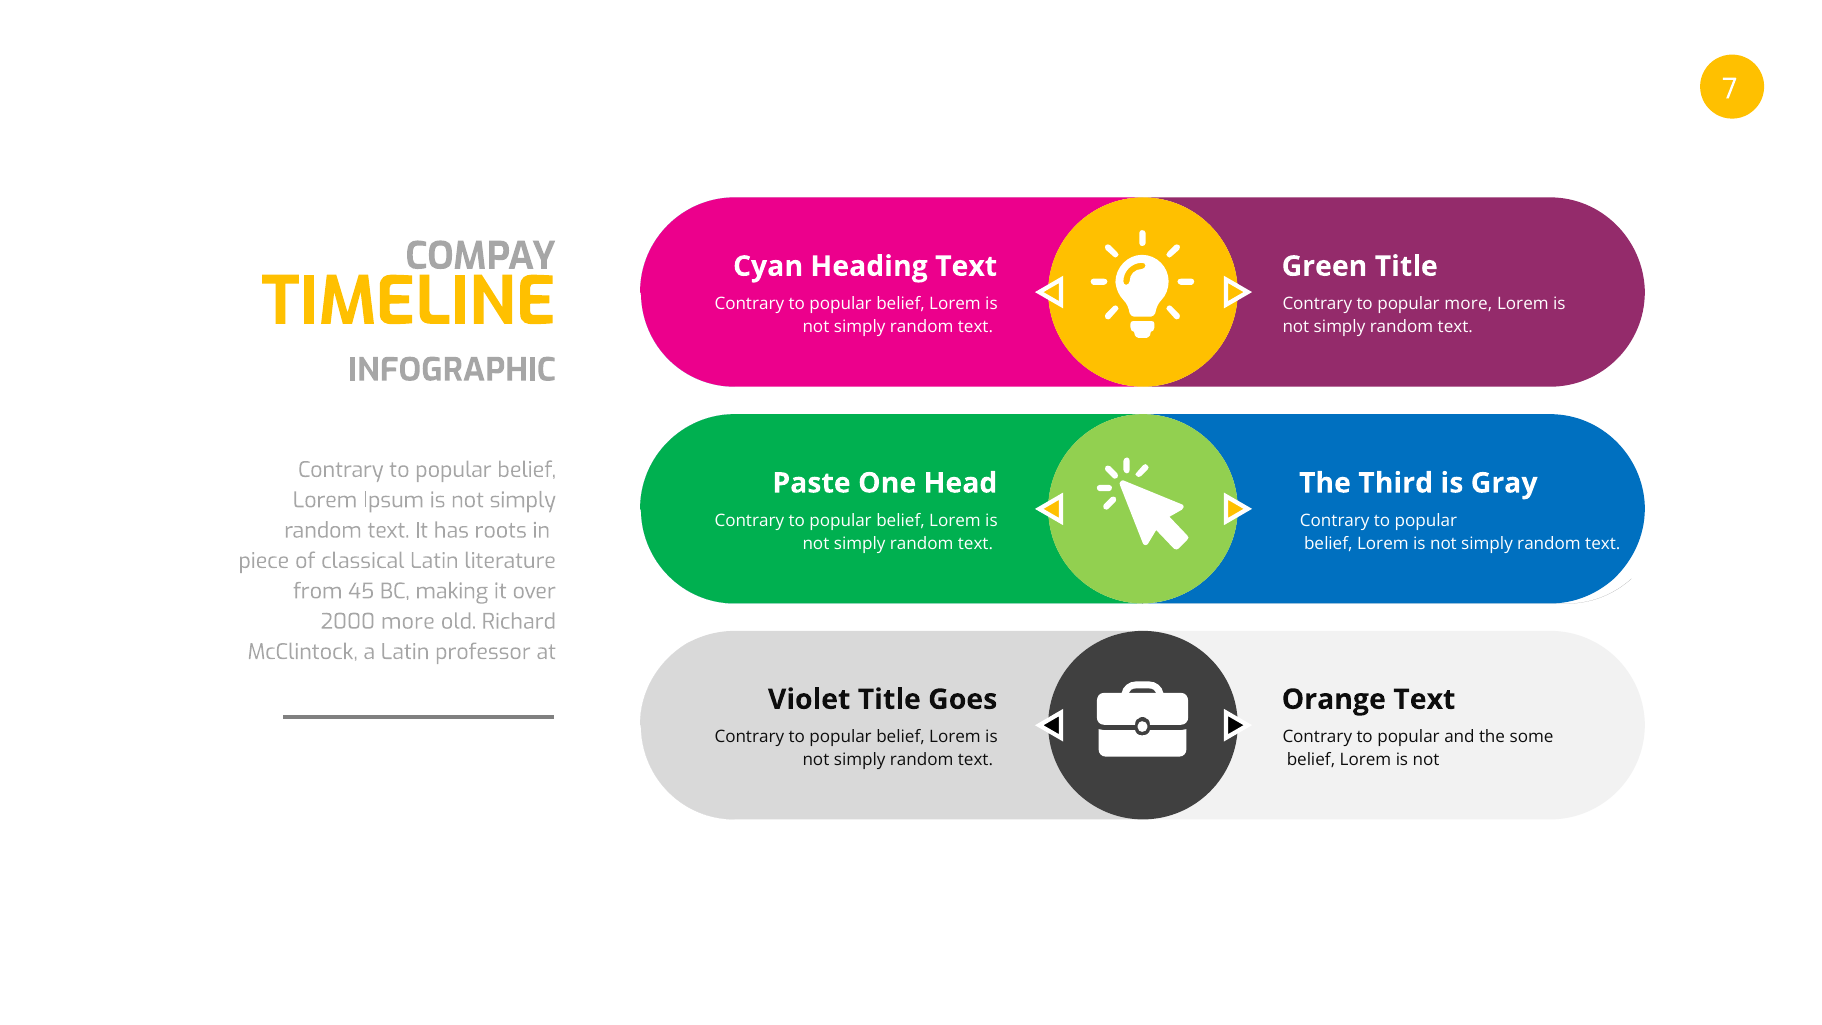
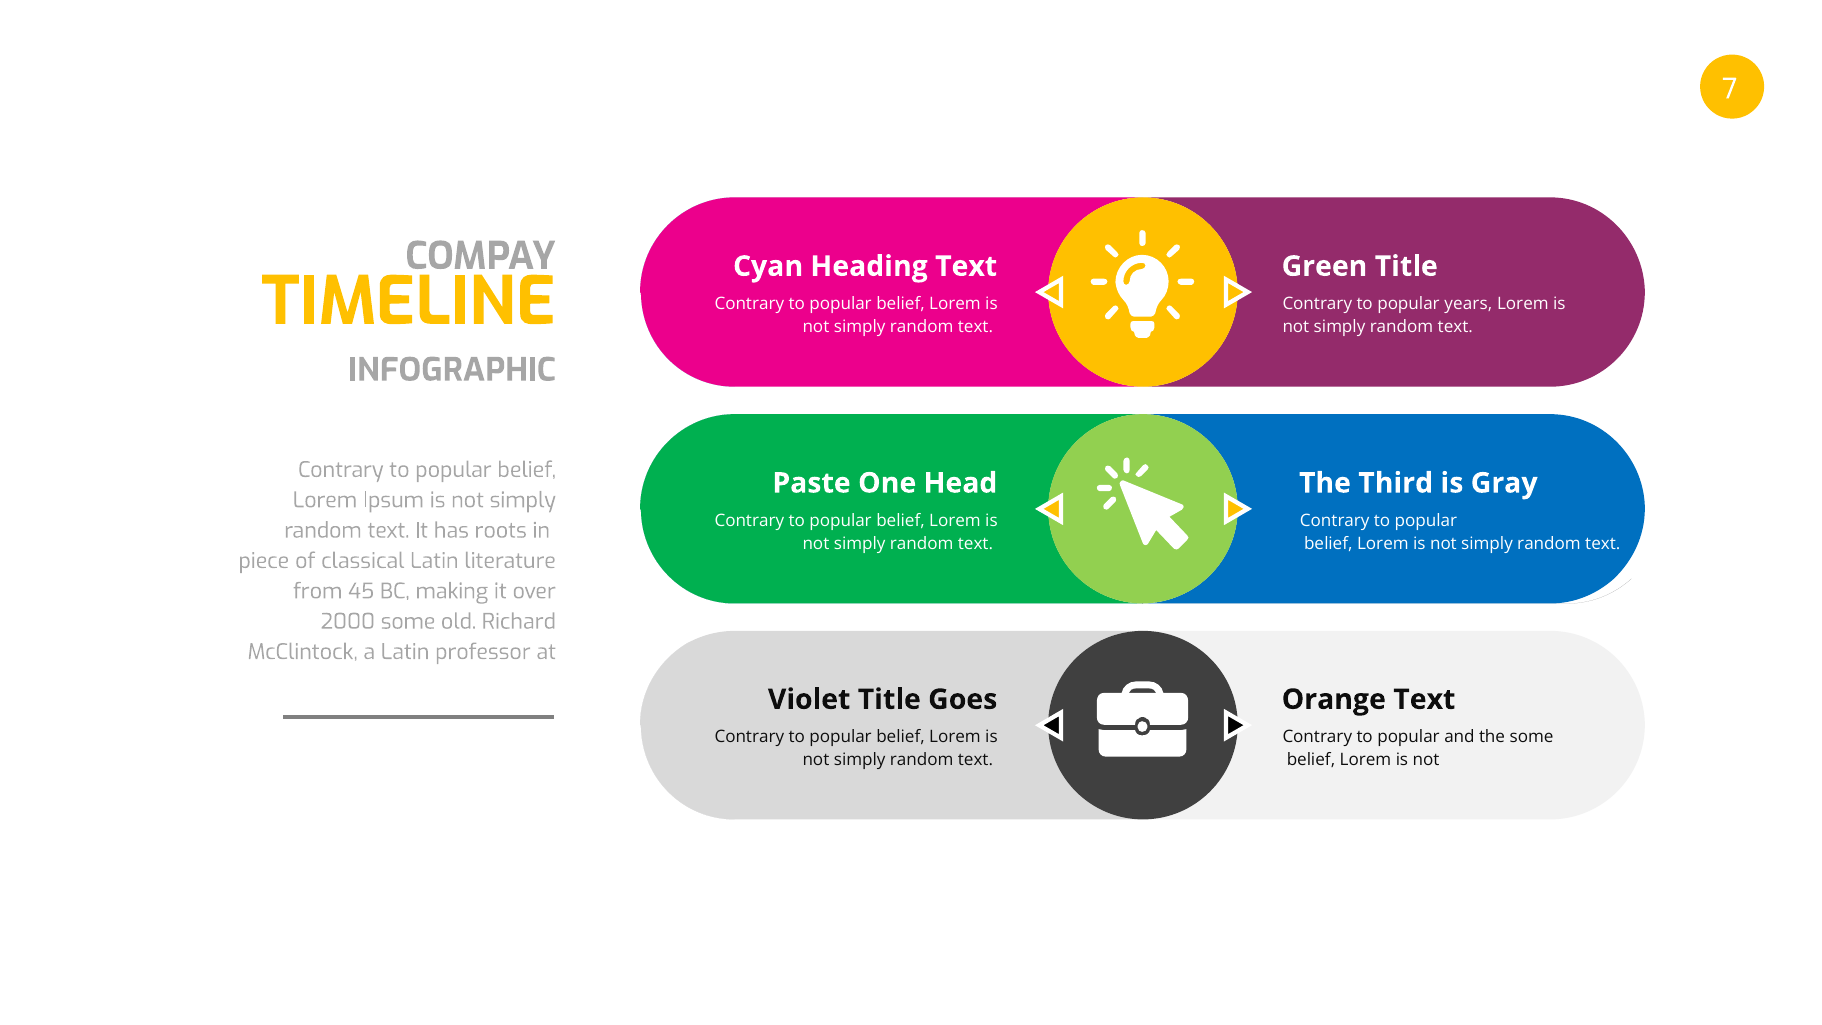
popular more: more -> years (1468, 304)
2000 more: more -> some (408, 622)
